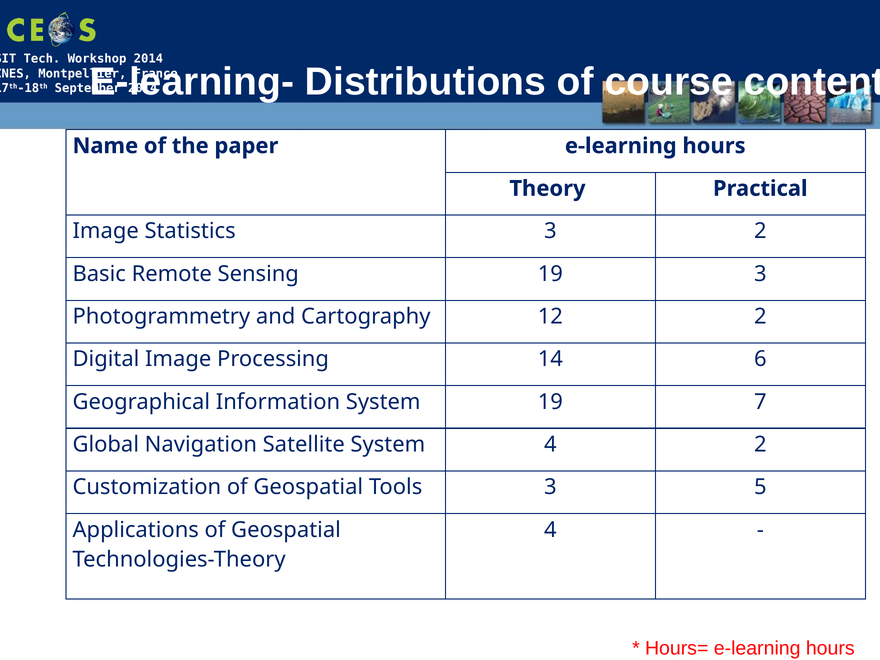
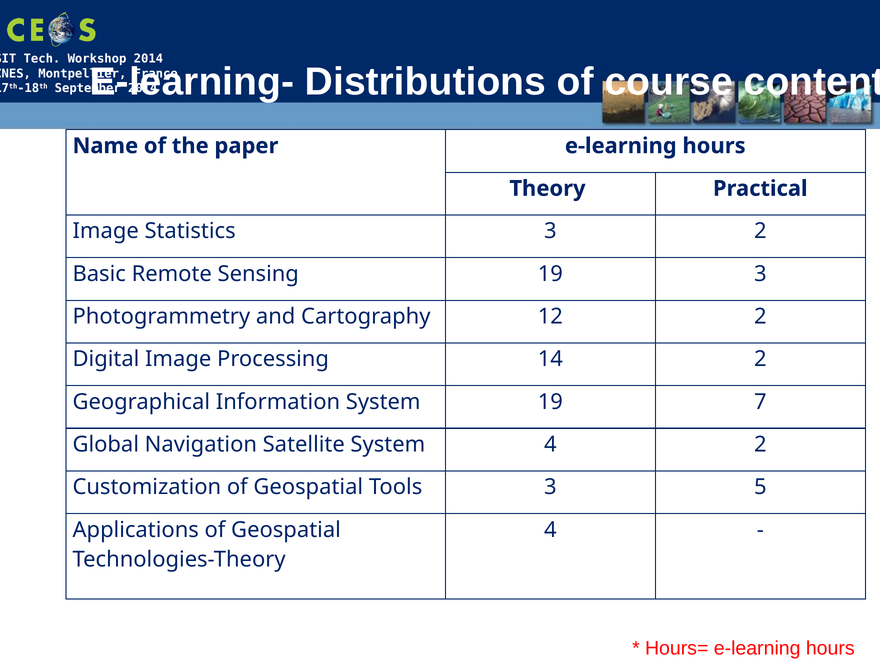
14 6: 6 -> 2 (760, 359)
